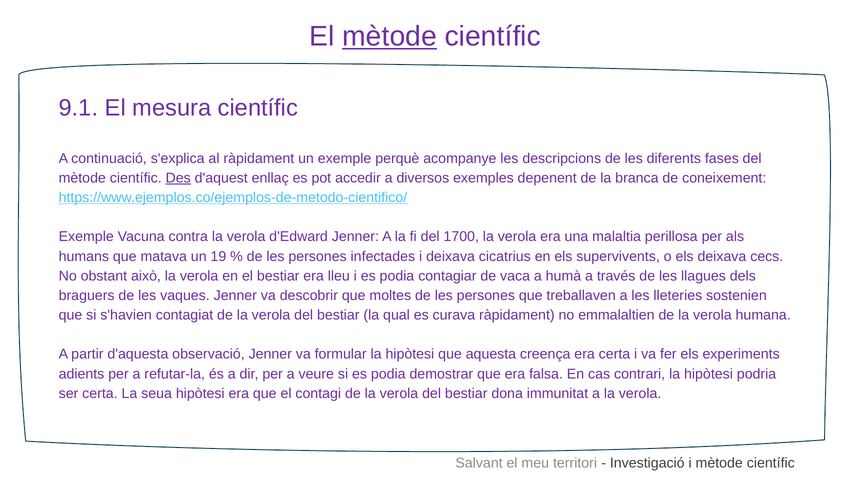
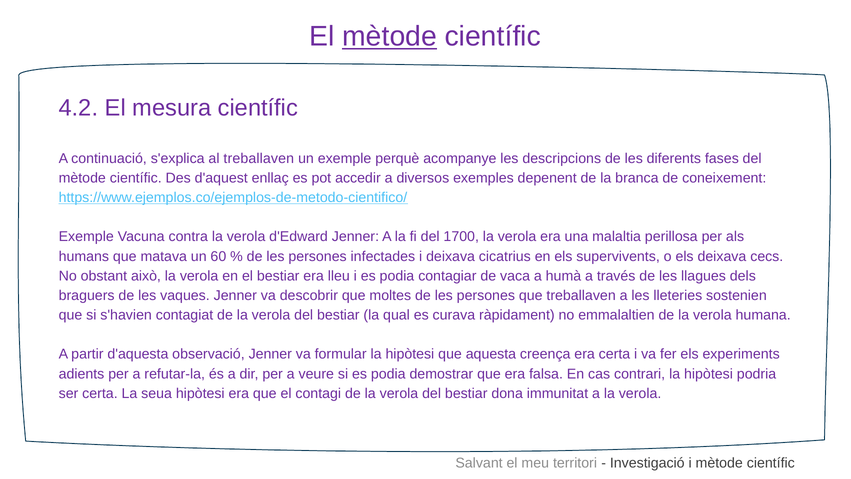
9.1: 9.1 -> 4.2 (78, 108)
al ràpidament: ràpidament -> treballaven (259, 158)
Des underline: present -> none (178, 178)
19: 19 -> 60 (218, 256)
